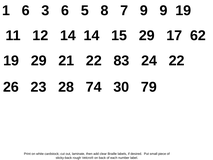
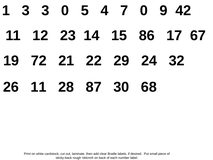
1 6: 6 -> 3 (26, 11)
3 6: 6 -> 0 (65, 11)
8: 8 -> 4 (104, 11)
7 9: 9 -> 0 (144, 11)
9 19: 19 -> 42 (183, 11)
12 14: 14 -> 23 (68, 36)
15 29: 29 -> 86 (147, 36)
62: 62 -> 67 (198, 36)
19 29: 29 -> 72 (39, 61)
83: 83 -> 29 (122, 61)
24 22: 22 -> 32 (177, 61)
26 23: 23 -> 11 (39, 87)
74: 74 -> 87 (94, 87)
79: 79 -> 68 (149, 87)
